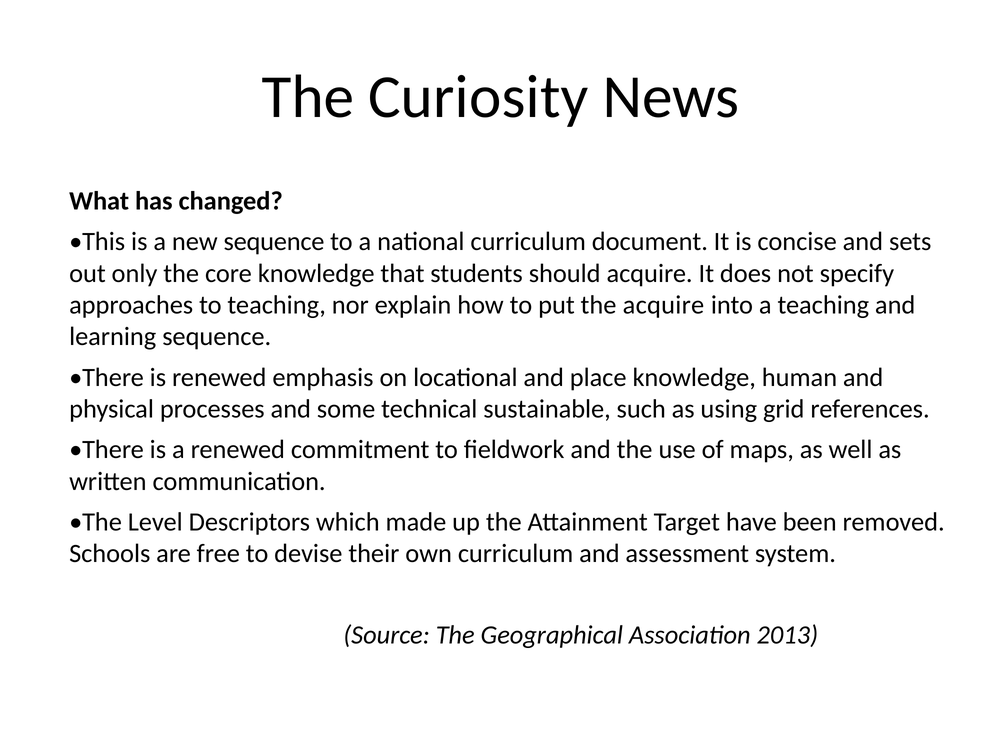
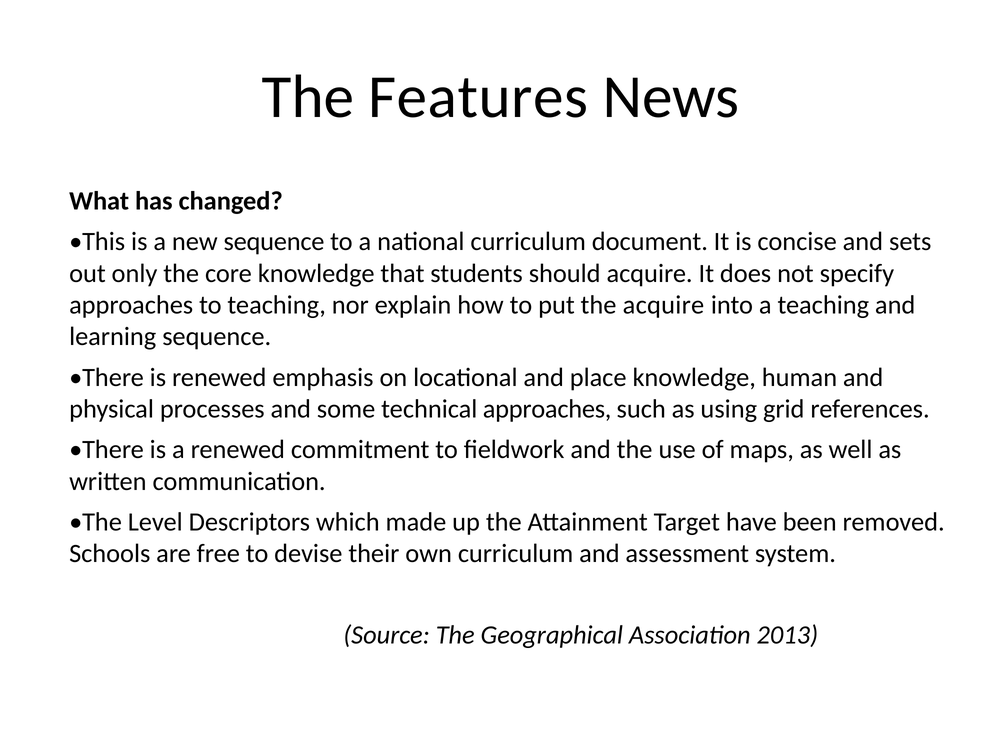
Curiosity: Curiosity -> Features (478, 97)
technical sustainable: sustainable -> approaches (547, 409)
